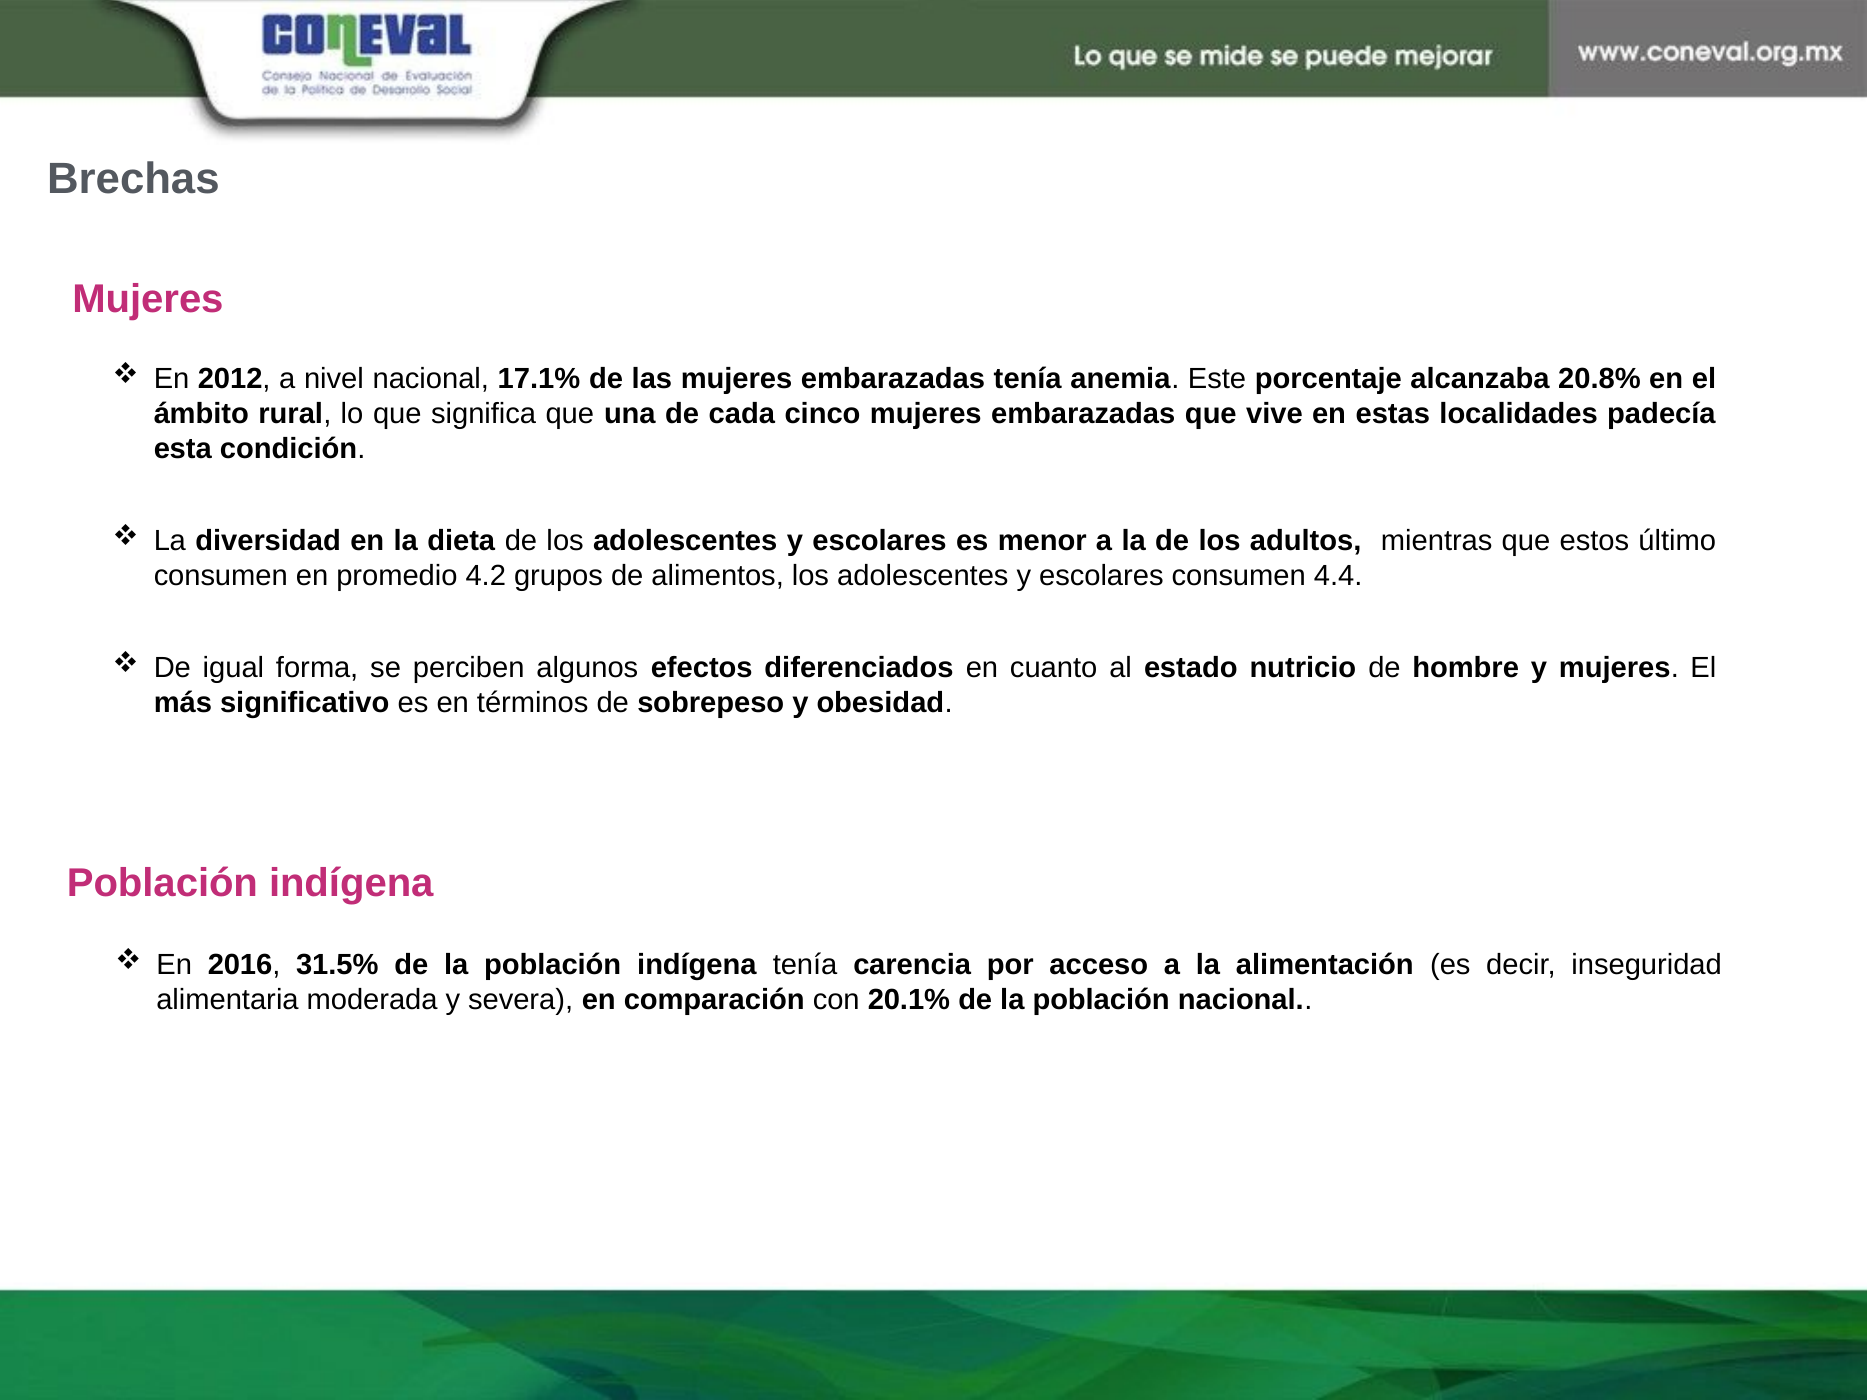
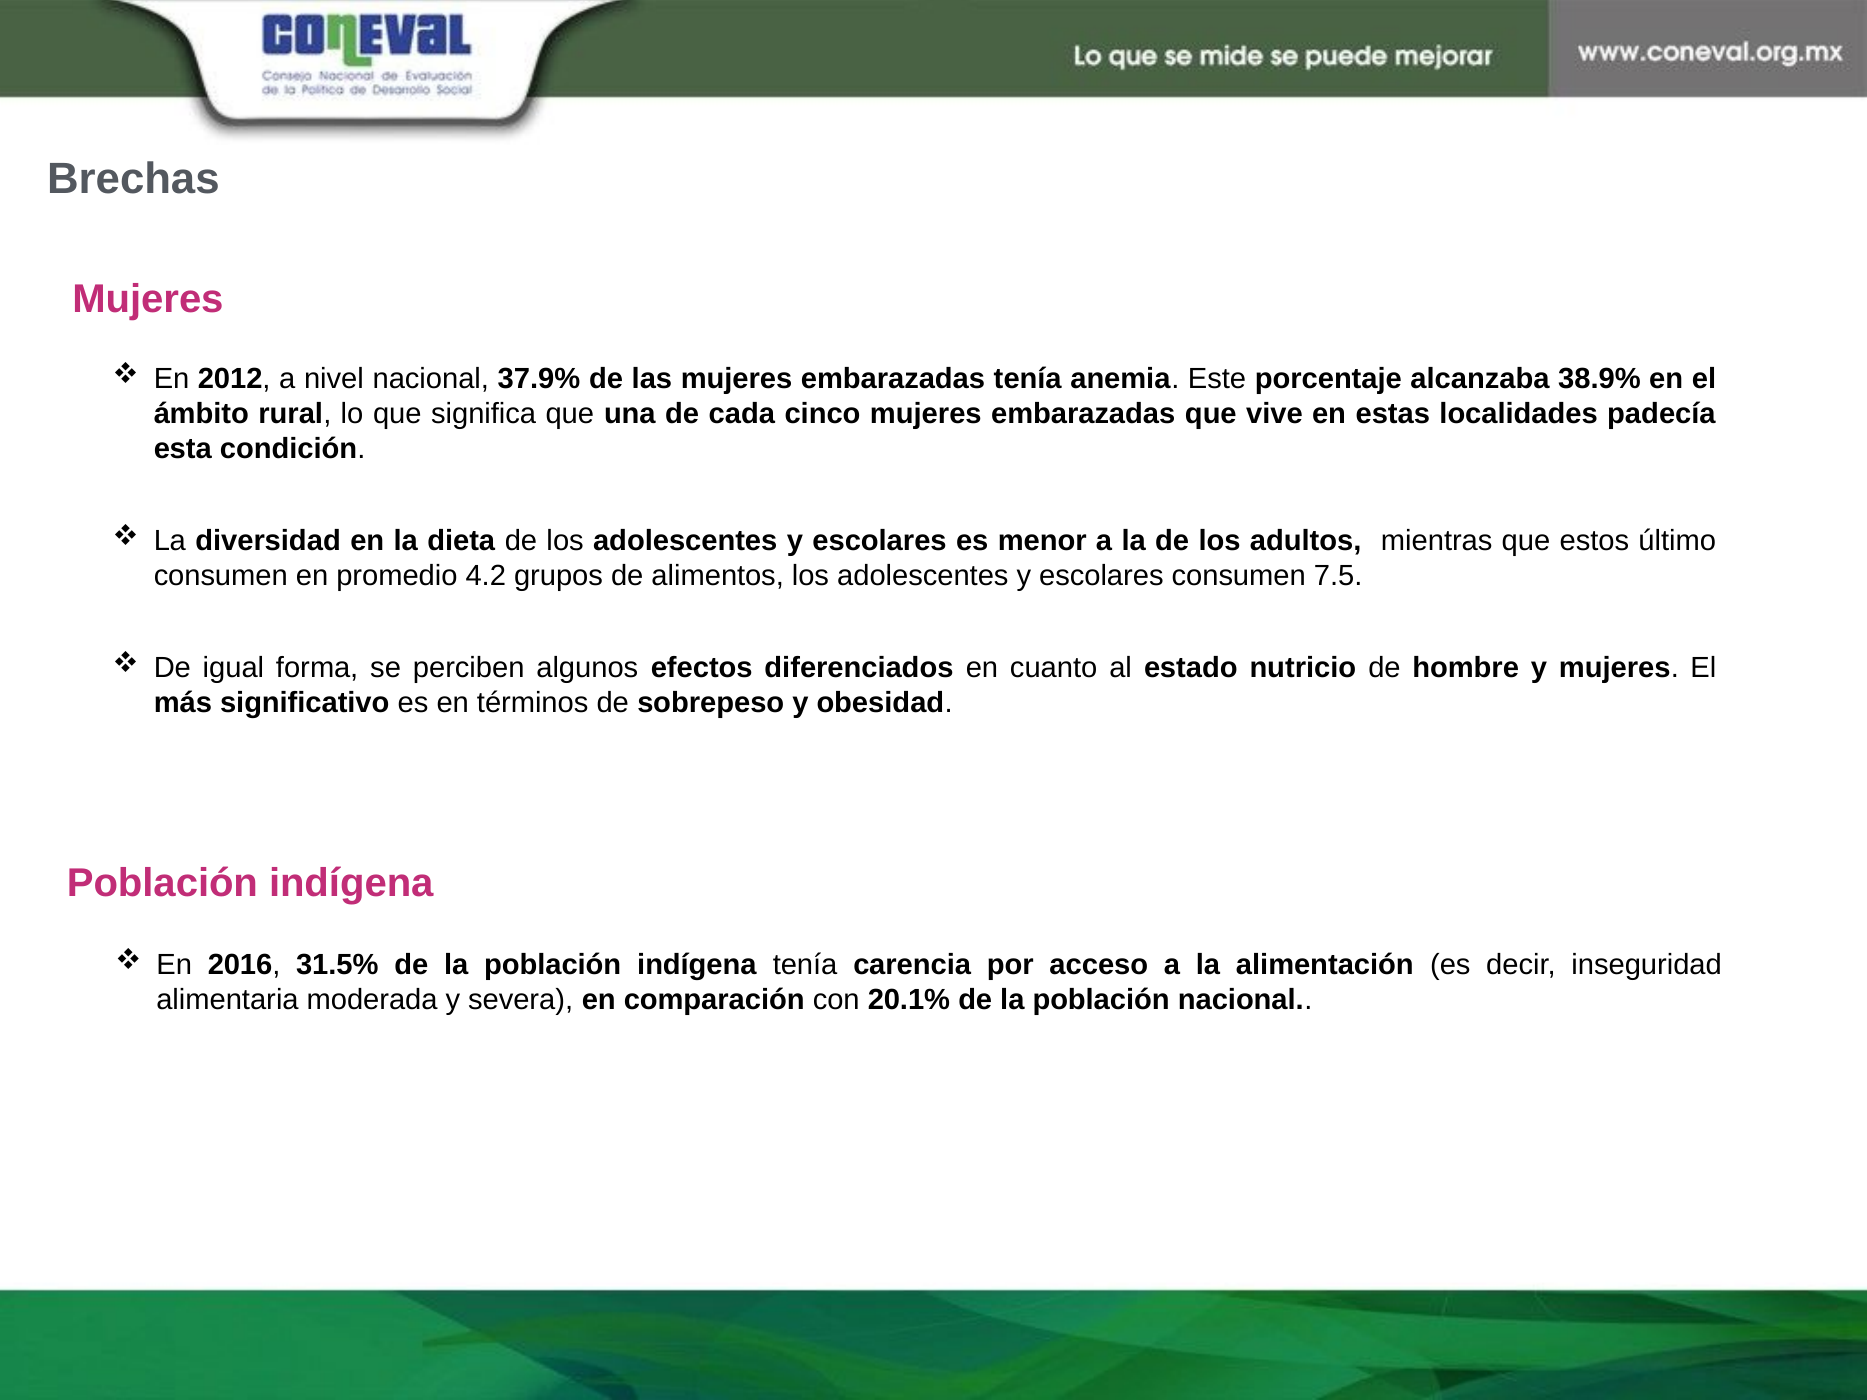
17.1%: 17.1% -> 37.9% (539, 379)
20.8%: 20.8% -> 38.9% (1599, 379)
4.4: 4.4 -> 7.5 (1338, 576)
